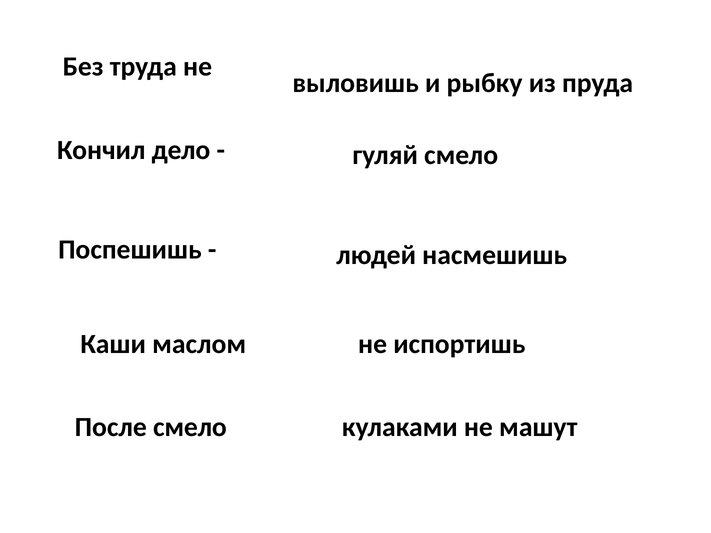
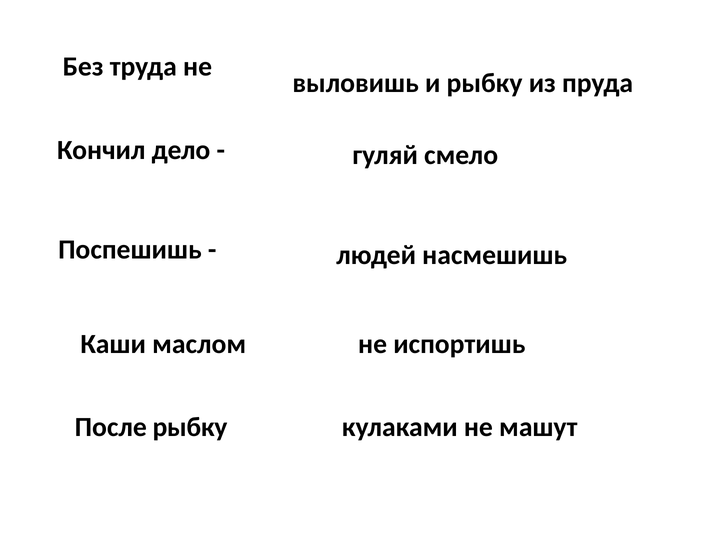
После смело: смело -> рыбку (190, 427)
